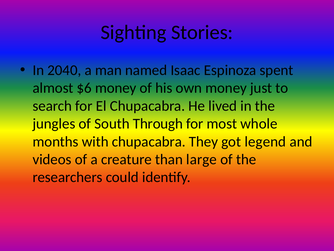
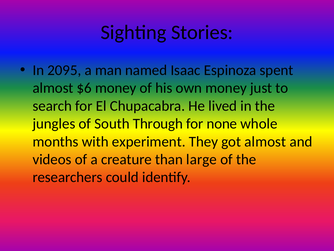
2040: 2040 -> 2095 (64, 70)
most: most -> none (222, 124)
with chupacabra: chupacabra -> experiment (149, 141)
got legend: legend -> almost (265, 141)
